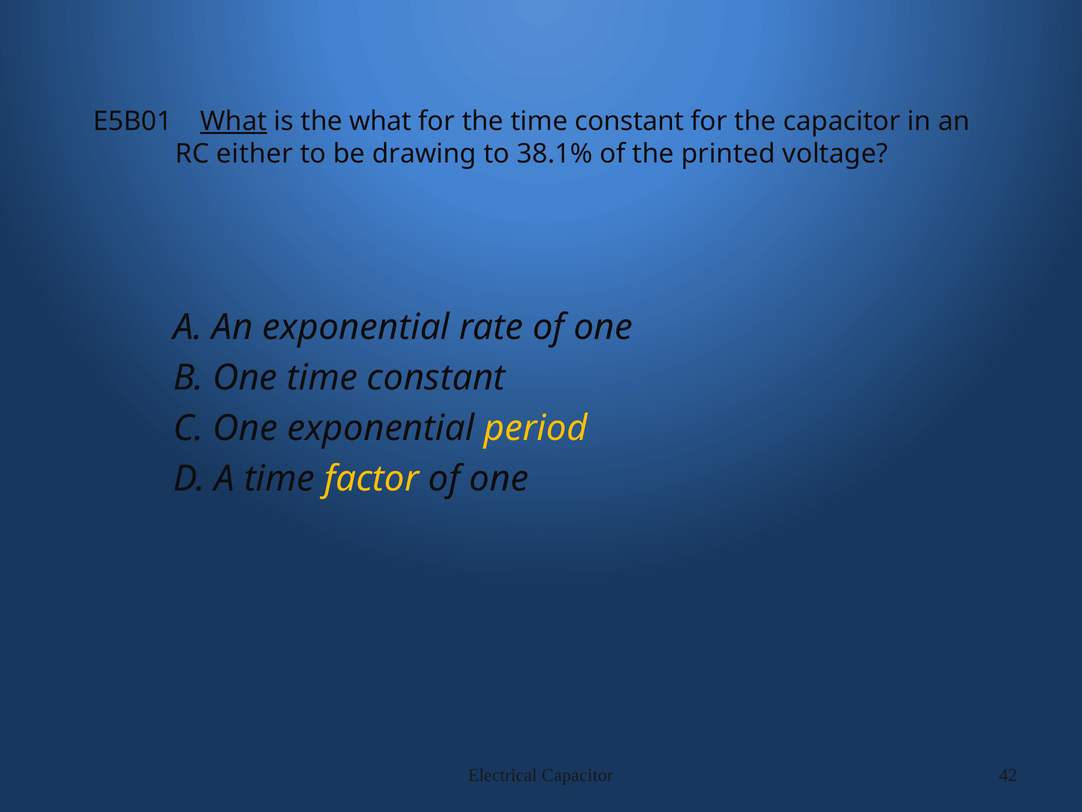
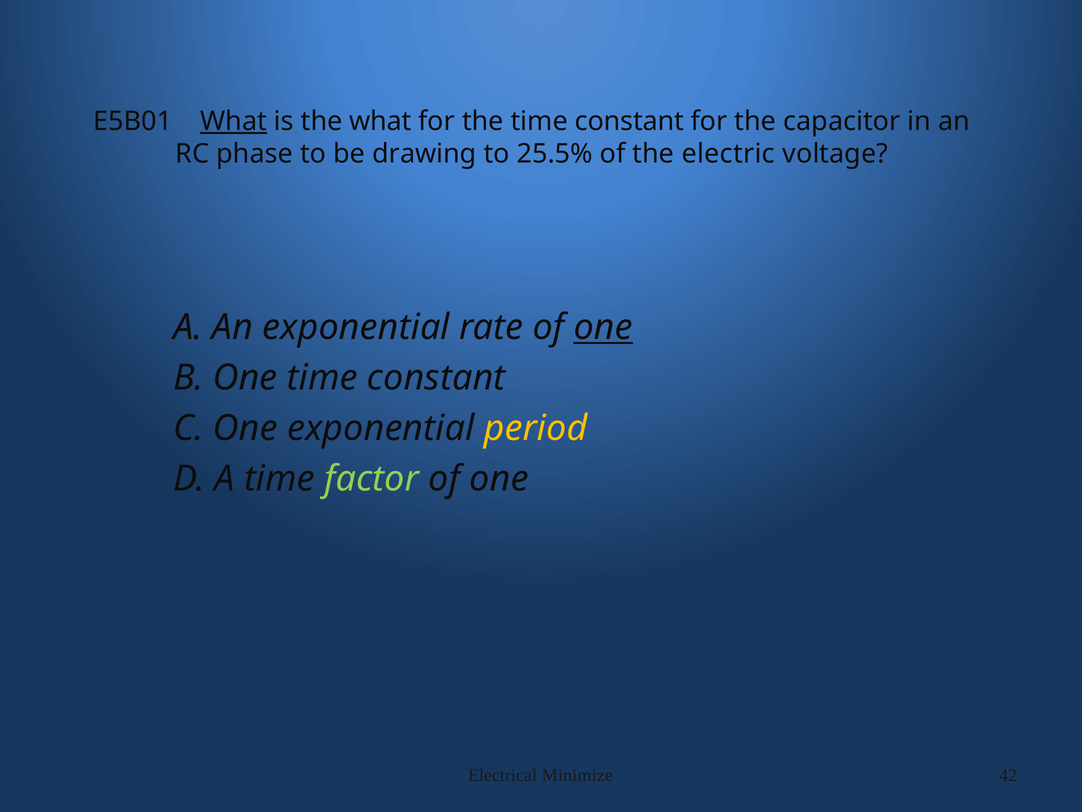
either: either -> phase (255, 154)
38.1%: 38.1% -> 25.5% (555, 154)
printed: printed -> electric (728, 154)
one underline: none -> present (603, 327)
factor colour: yellow -> light green (372, 479)
Electrical Capacitor: Capacitor -> Minimize (577, 775)
